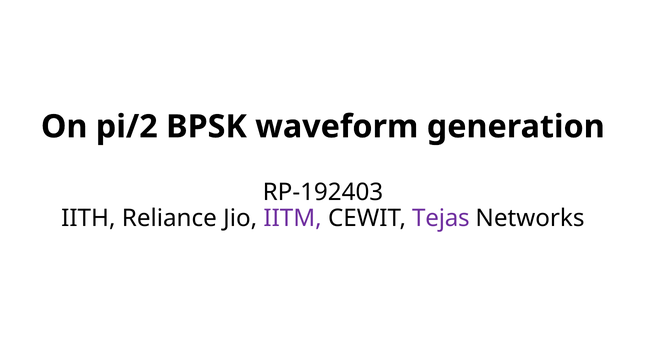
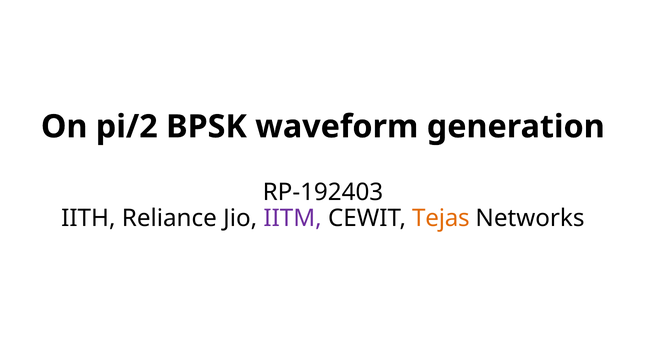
Tejas colour: purple -> orange (441, 218)
